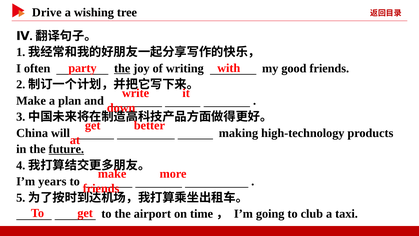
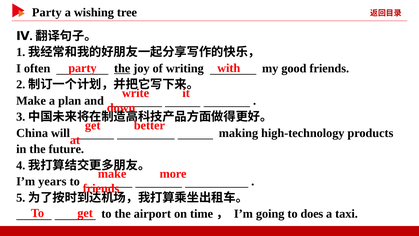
Drive: Drive -> Party (47, 12)
future underline: present -> none (66, 149)
club: club -> does (312, 214)
